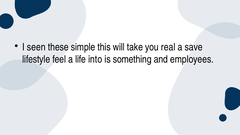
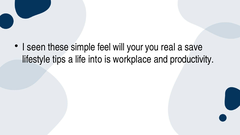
this: this -> feel (104, 47)
take: take -> your (135, 47)
feel: feel -> tips (59, 59)
something: something -> workplace (132, 59)
employees: employees -> productivity (192, 59)
